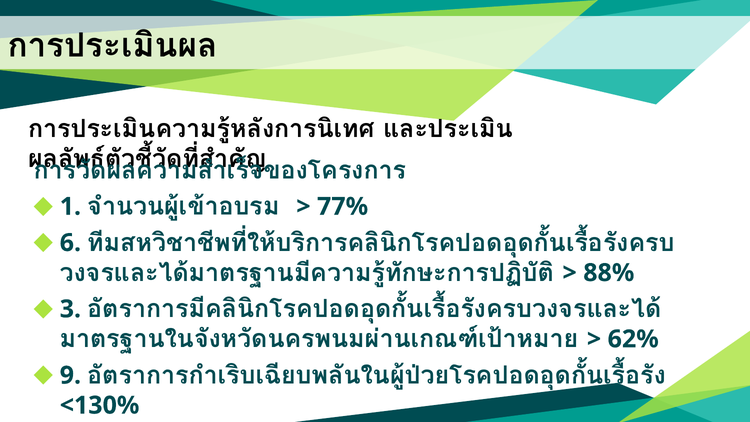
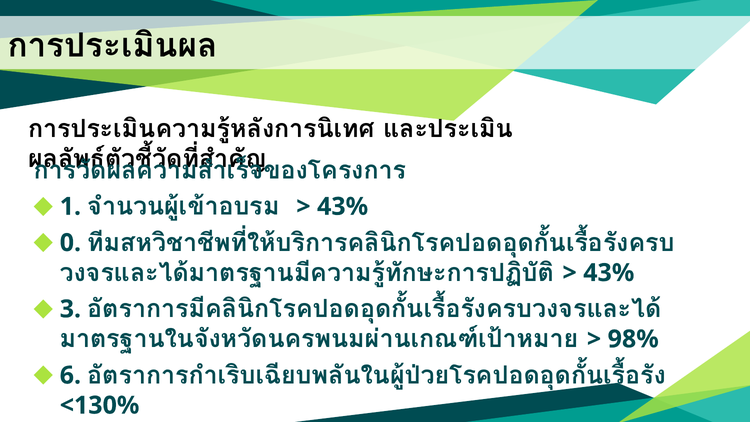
77%: 77% -> 43% (343, 207)
6: 6 -> 0 (70, 243)
88%: 88% -> 43% (609, 273)
62%: 62% -> 98% (633, 339)
9: 9 -> 6 (70, 375)
